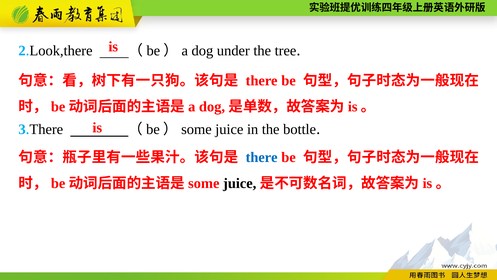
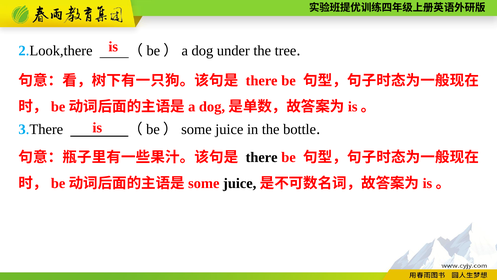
there colour: blue -> black (262, 157)
